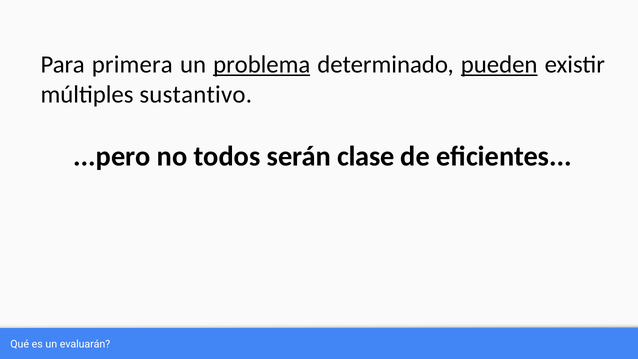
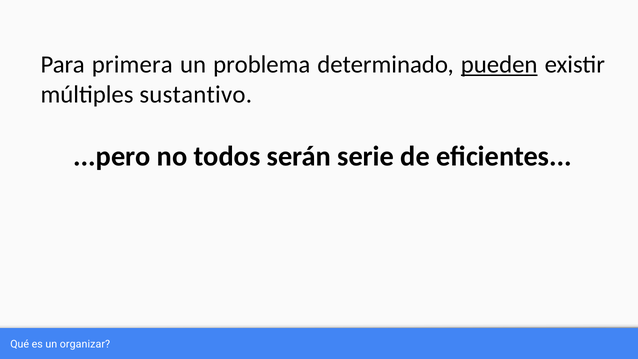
problema underline: present -> none (262, 65)
clase: clase -> serie (366, 156)
evaluarán: evaluarán -> organizar (85, 344)
